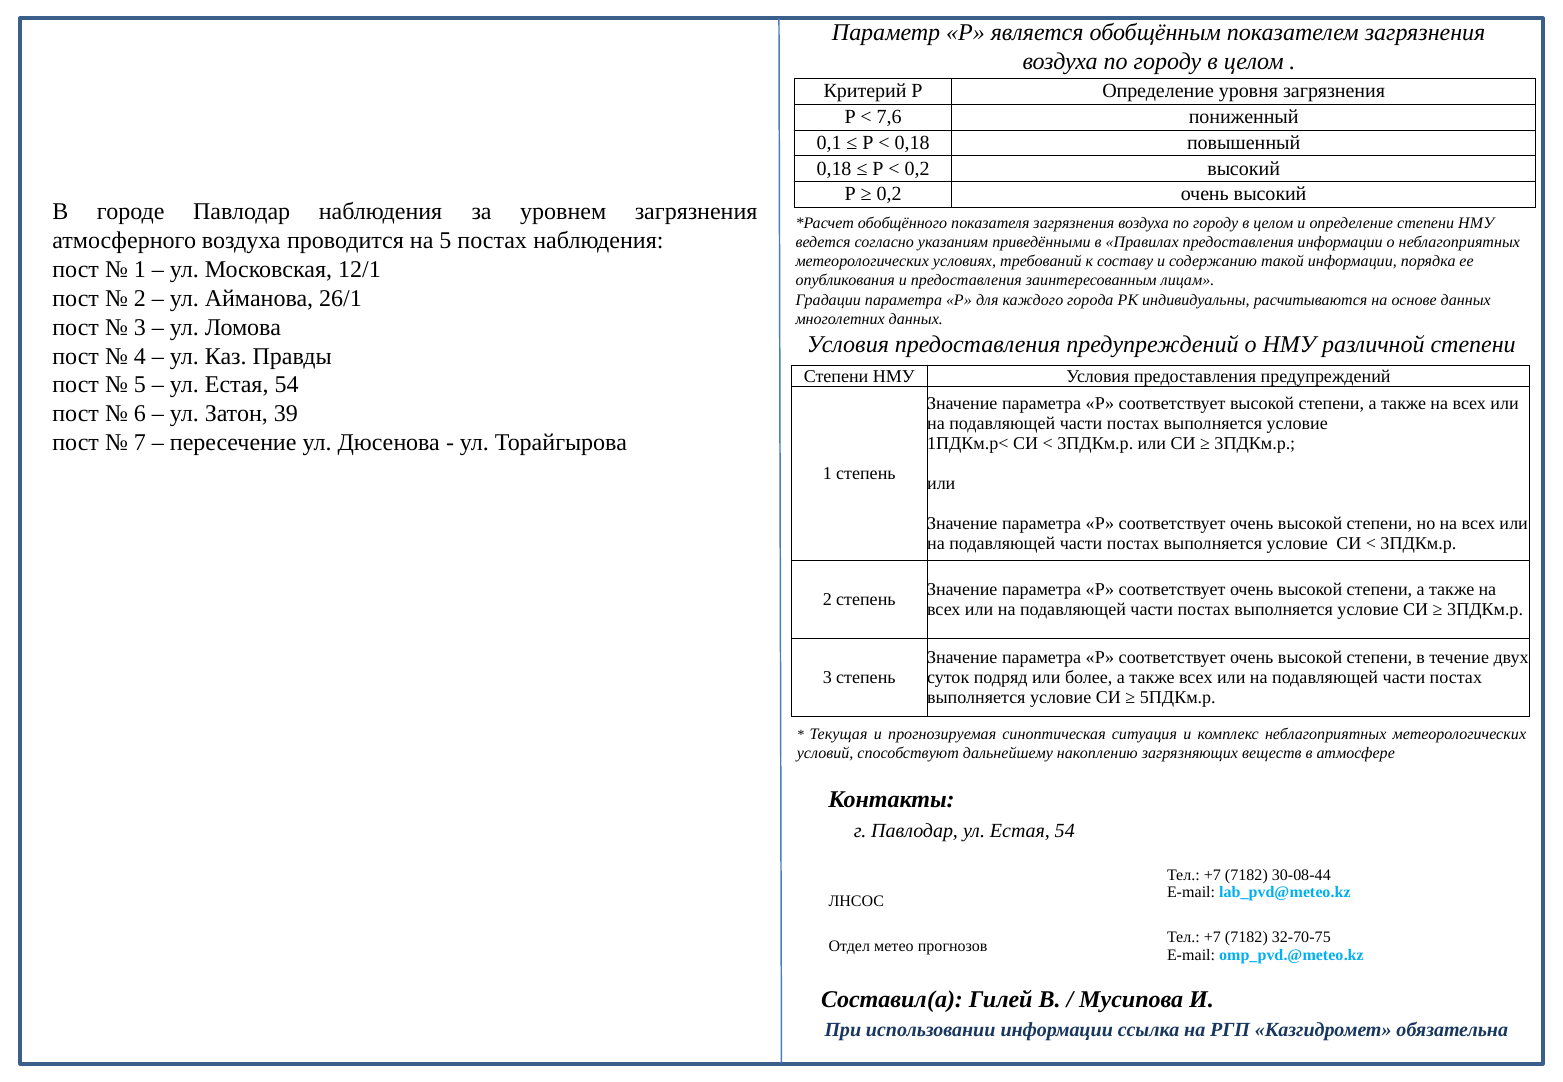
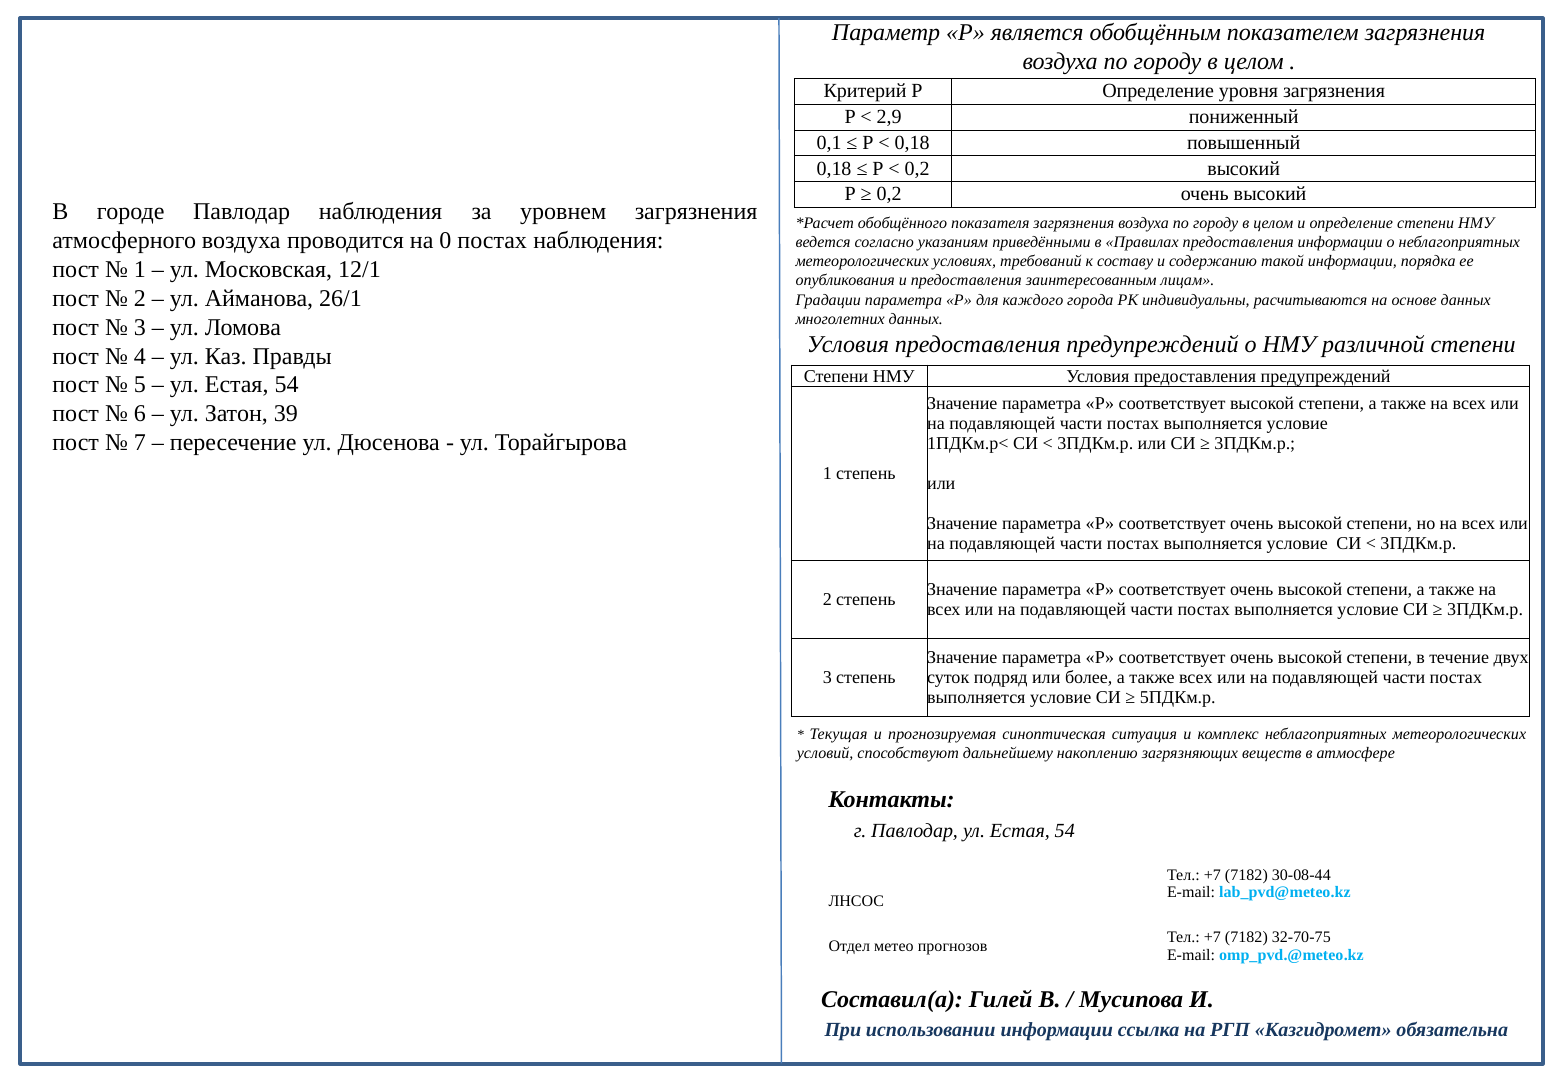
7,6: 7,6 -> 2,9 (889, 117)
на 5: 5 -> 0 (445, 241)
